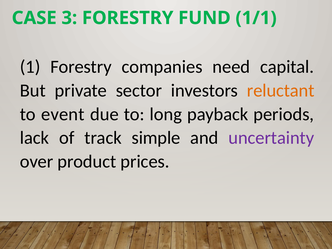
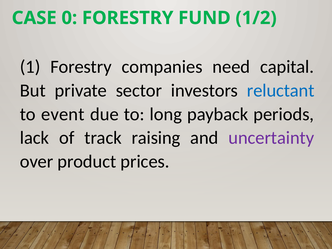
3: 3 -> 0 (69, 18)
1/1: 1/1 -> 1/2 (256, 18)
reluctant colour: orange -> blue (281, 90)
simple: simple -> raising (156, 138)
